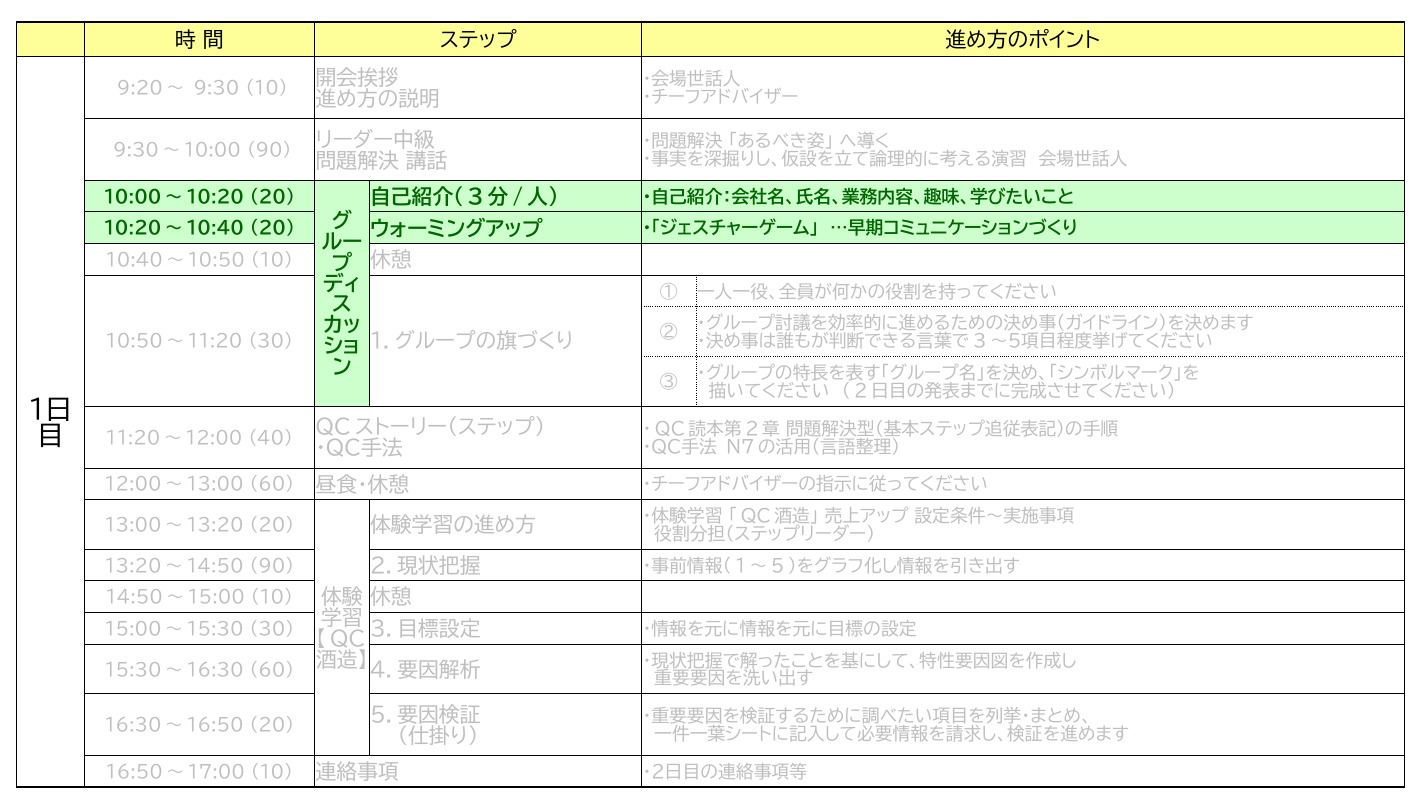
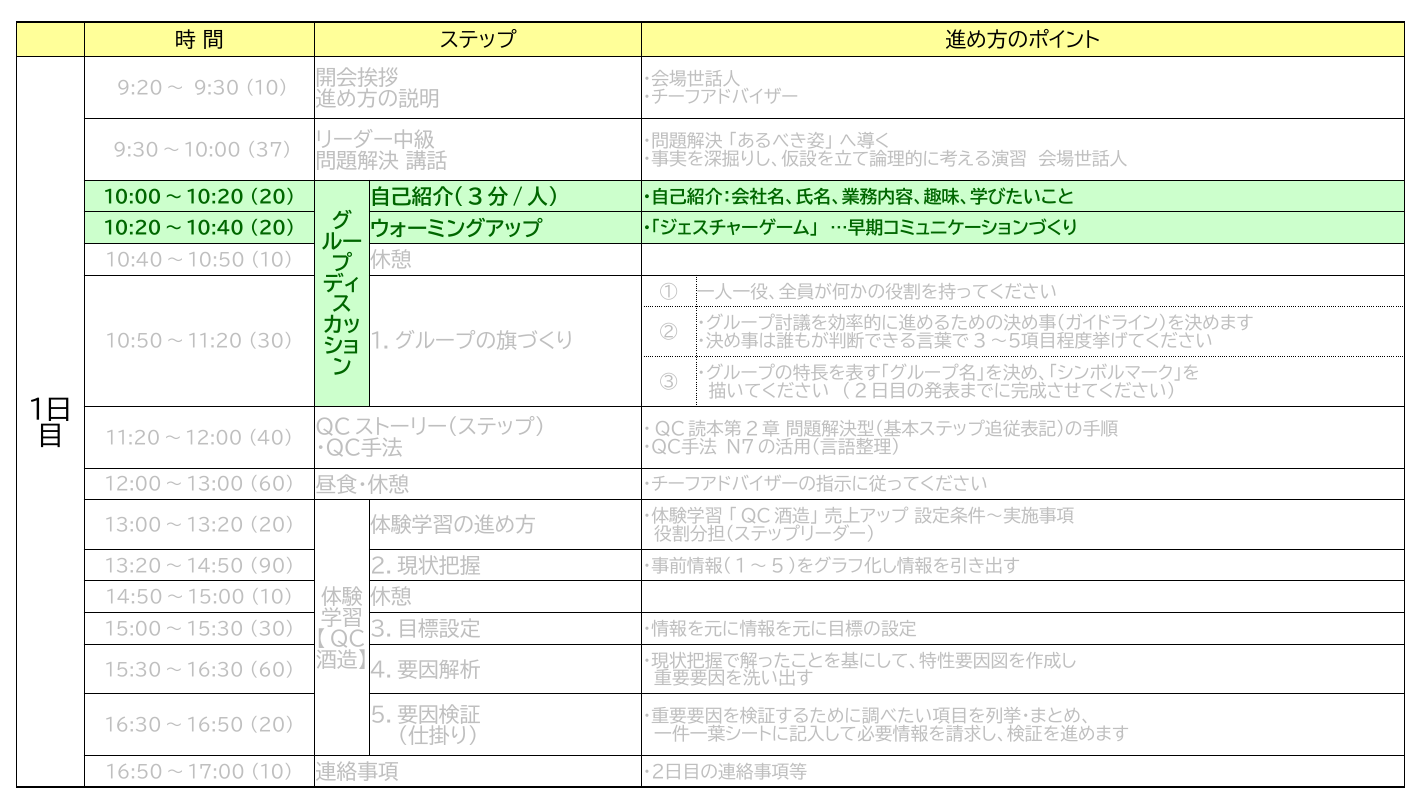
9:30～10:00 90: 90 -> 37 (269, 151)
